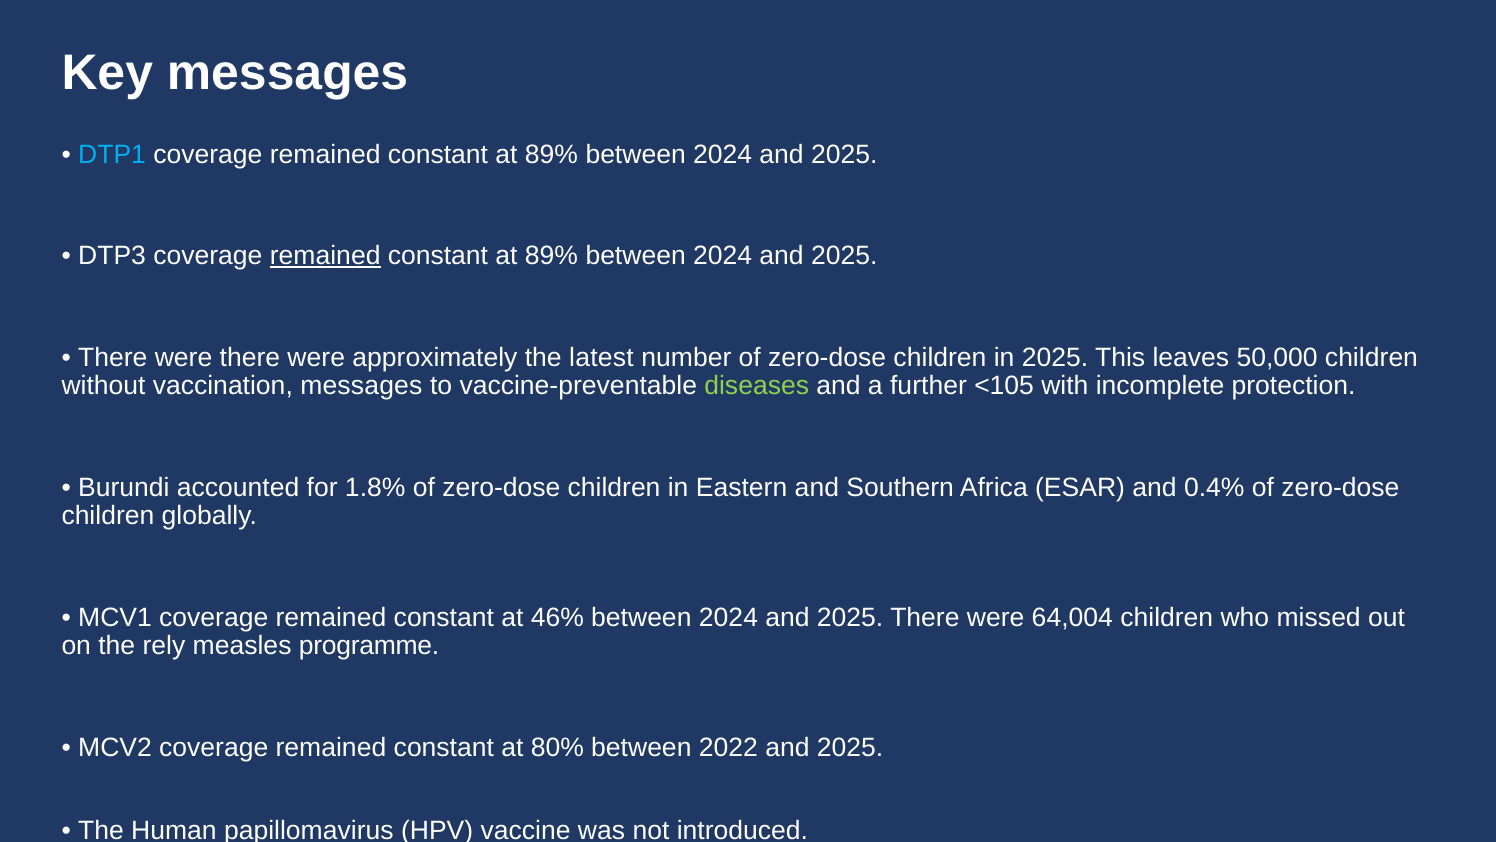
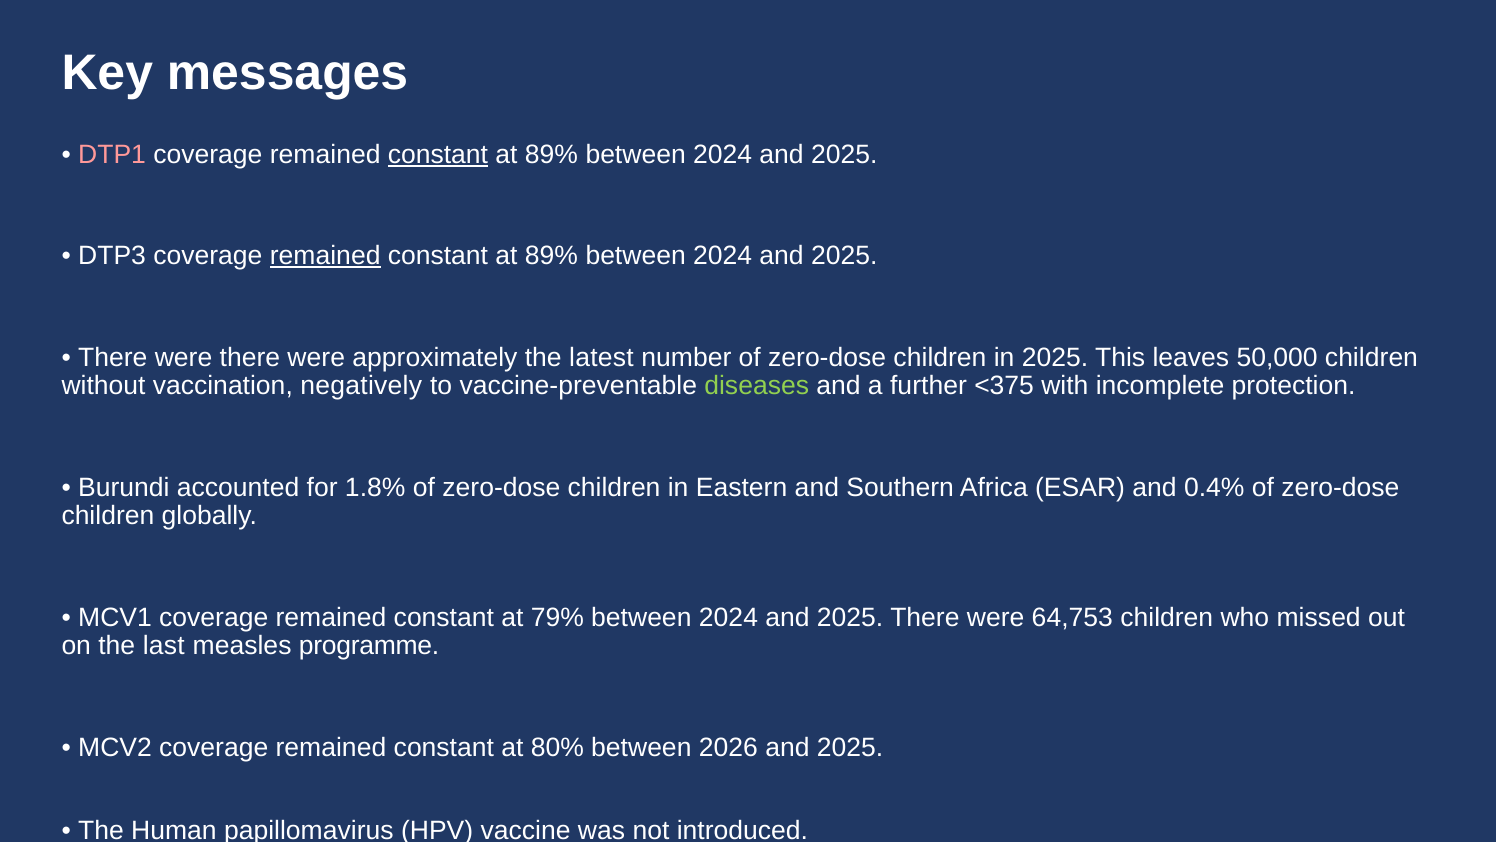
DTP1 colour: light blue -> pink (112, 154)
constant underline: none -> present (438, 154)
vaccination messages: messages -> negatively (361, 386)
<105: <105 -> <375 (1004, 386)
46%: 46% -> 79% (557, 617)
64,004: 64,004 -> 64,753 (1072, 617)
rely: rely -> last (164, 646)
2022: 2022 -> 2026 (728, 747)
